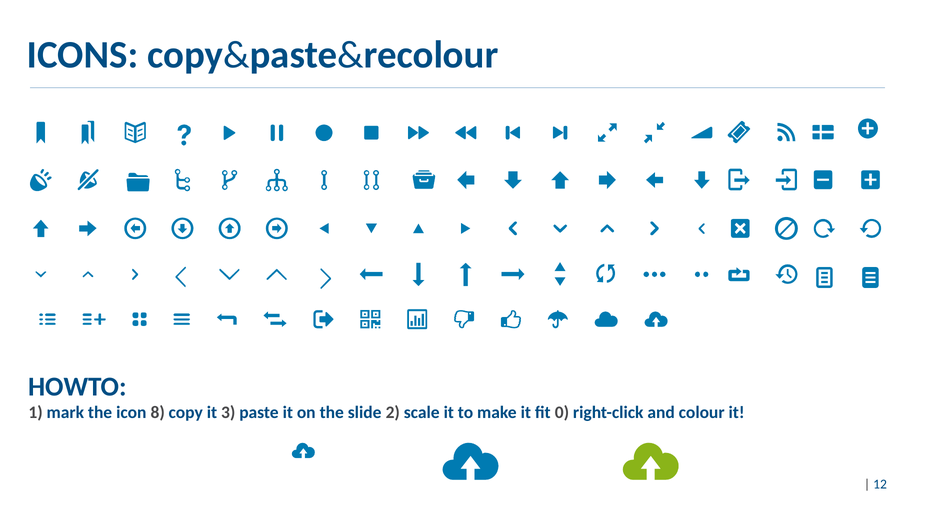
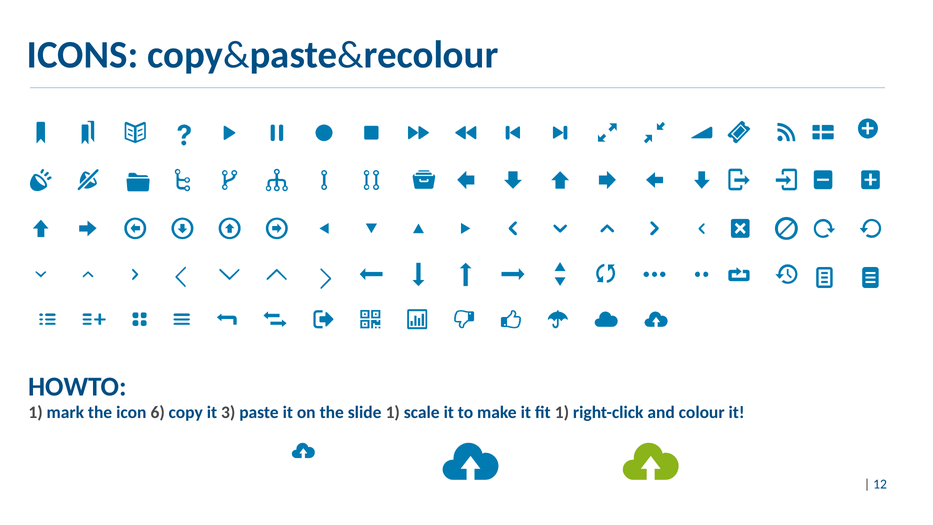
8: 8 -> 6 (158, 413)
slide 2: 2 -> 1 (393, 413)
fit 0: 0 -> 1 (562, 413)
